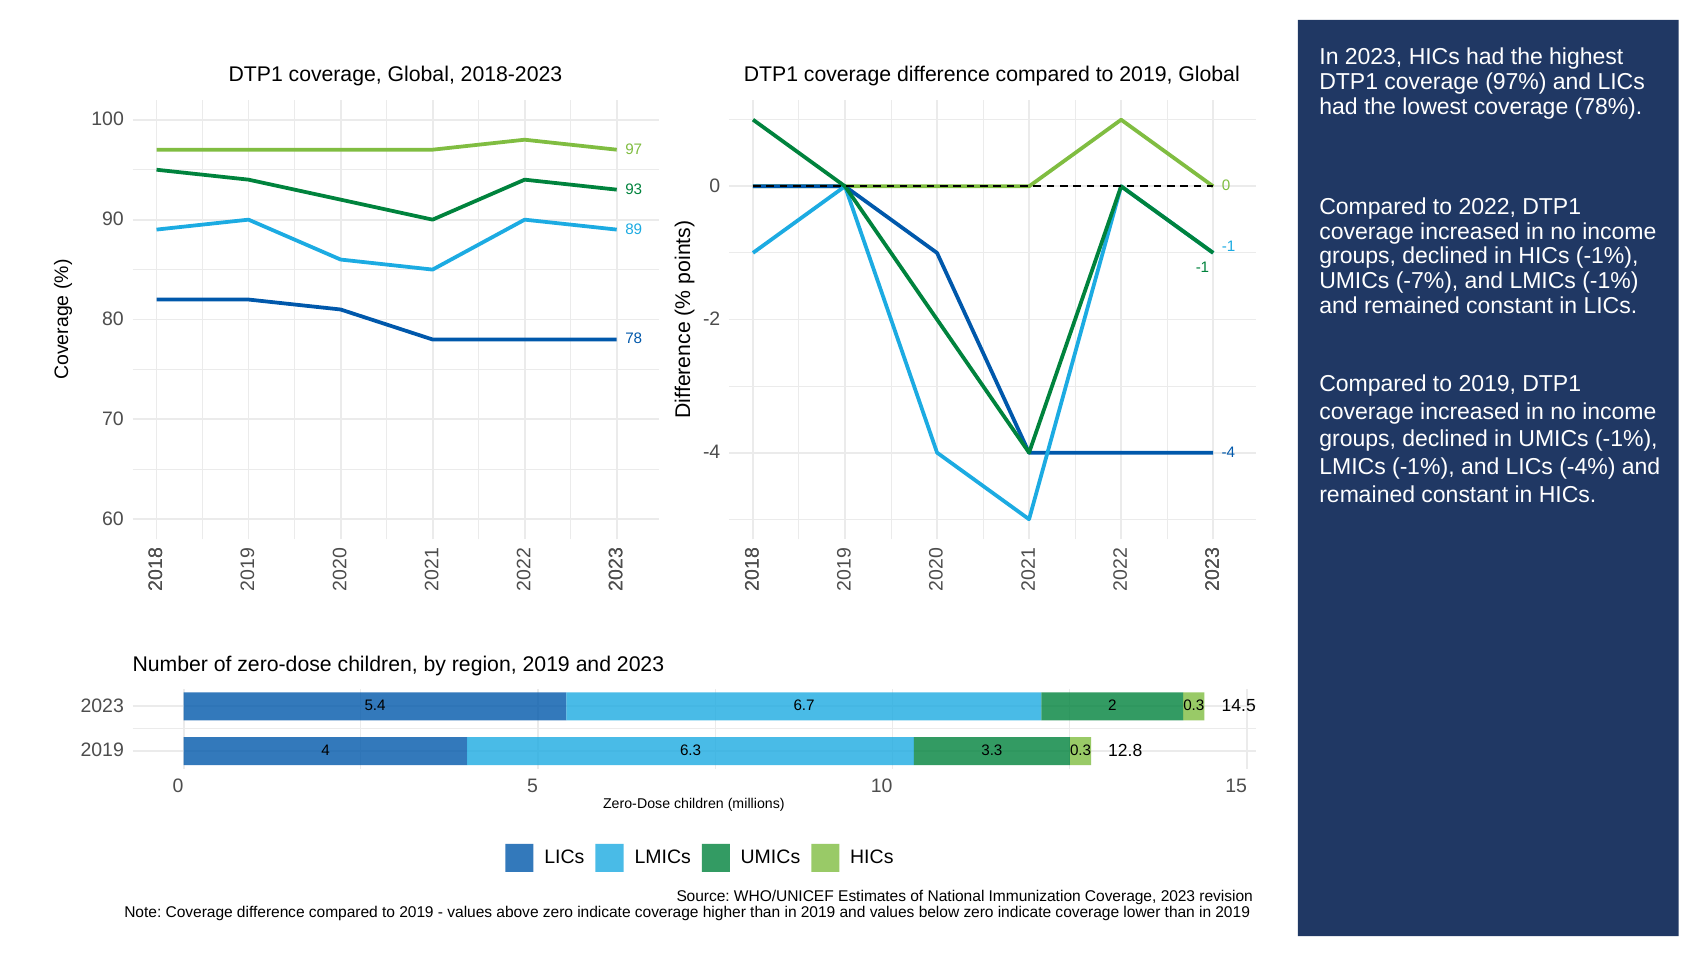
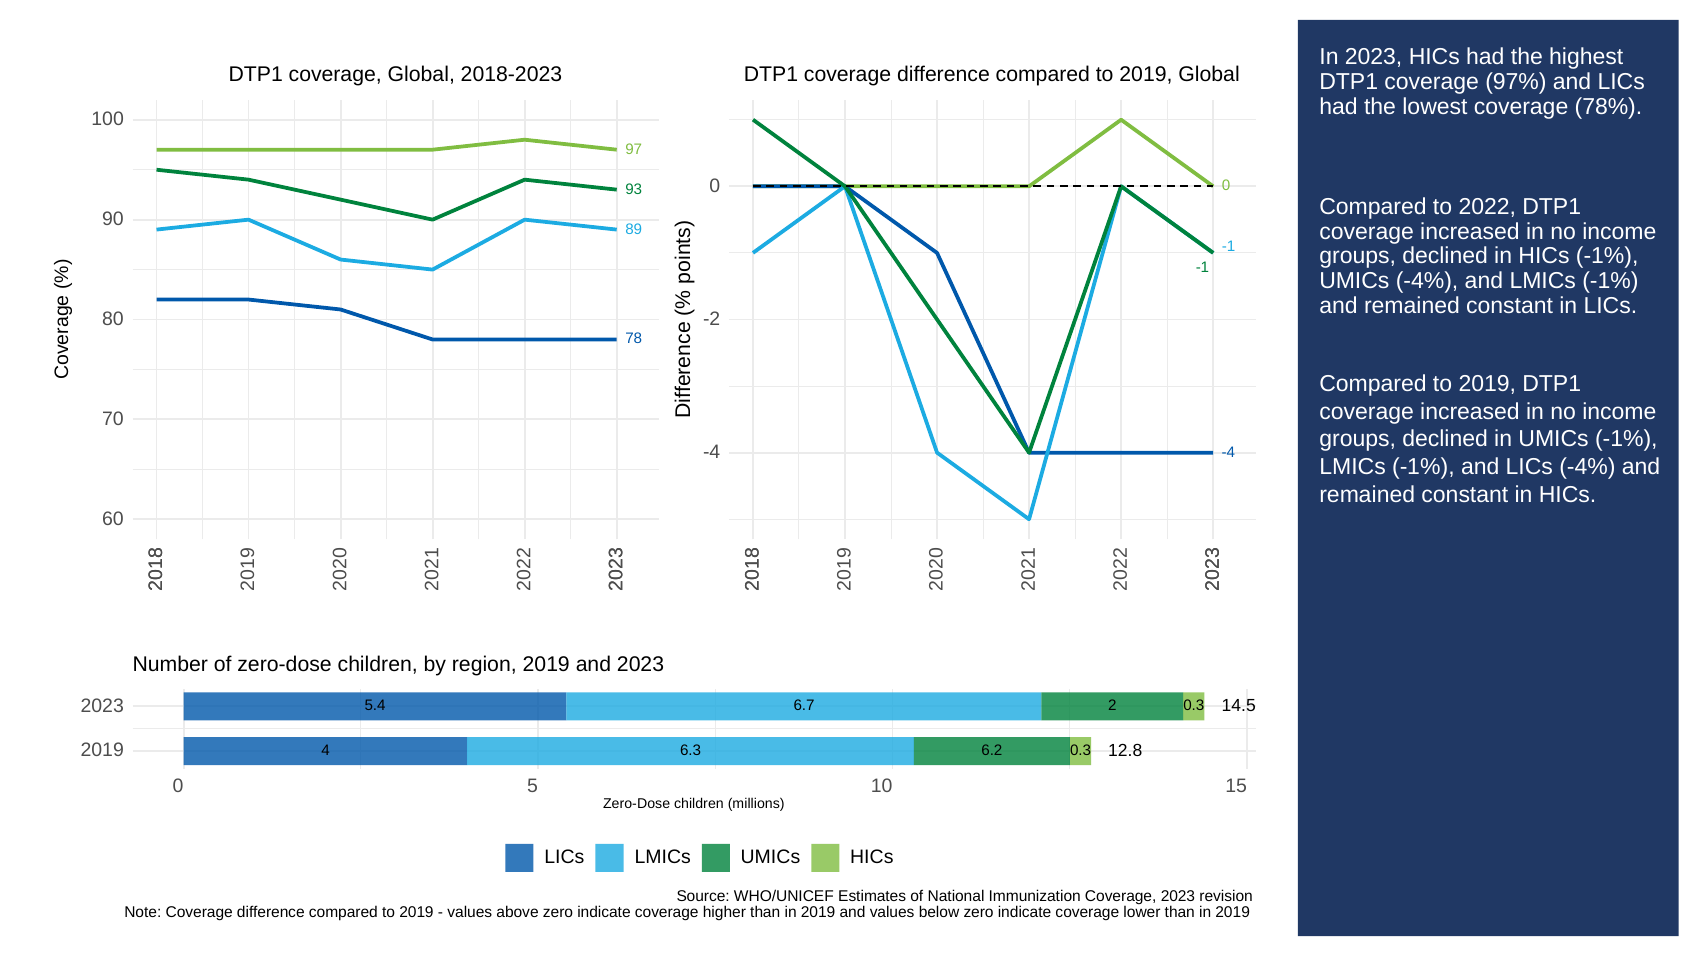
UMICs -7%: -7% -> -4% (1427, 281)
3.3: 3.3 -> 6.2 (992, 751)
